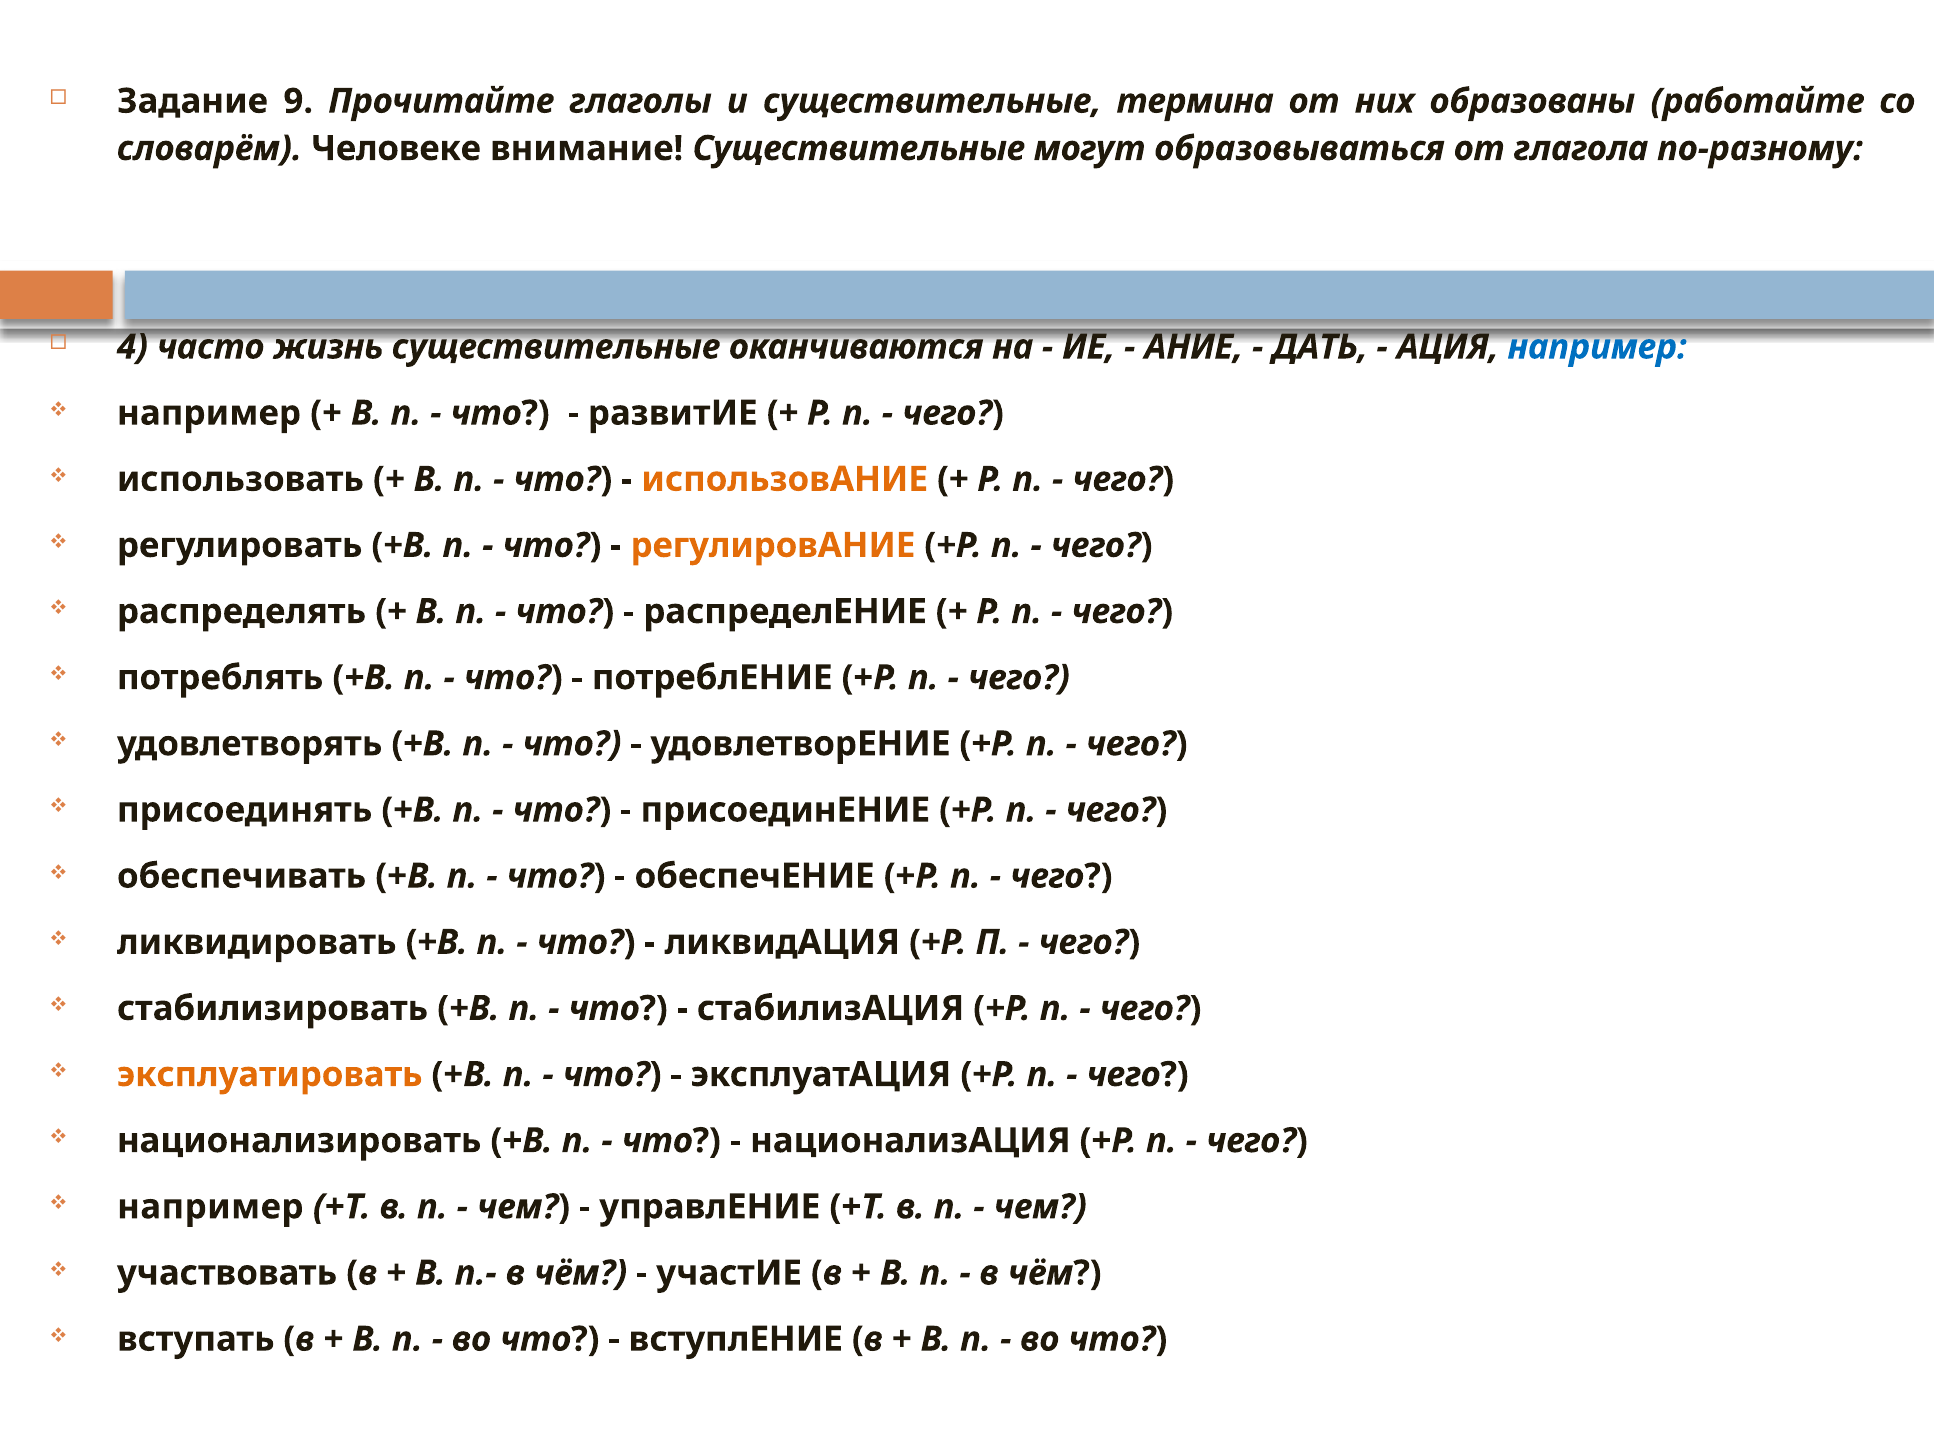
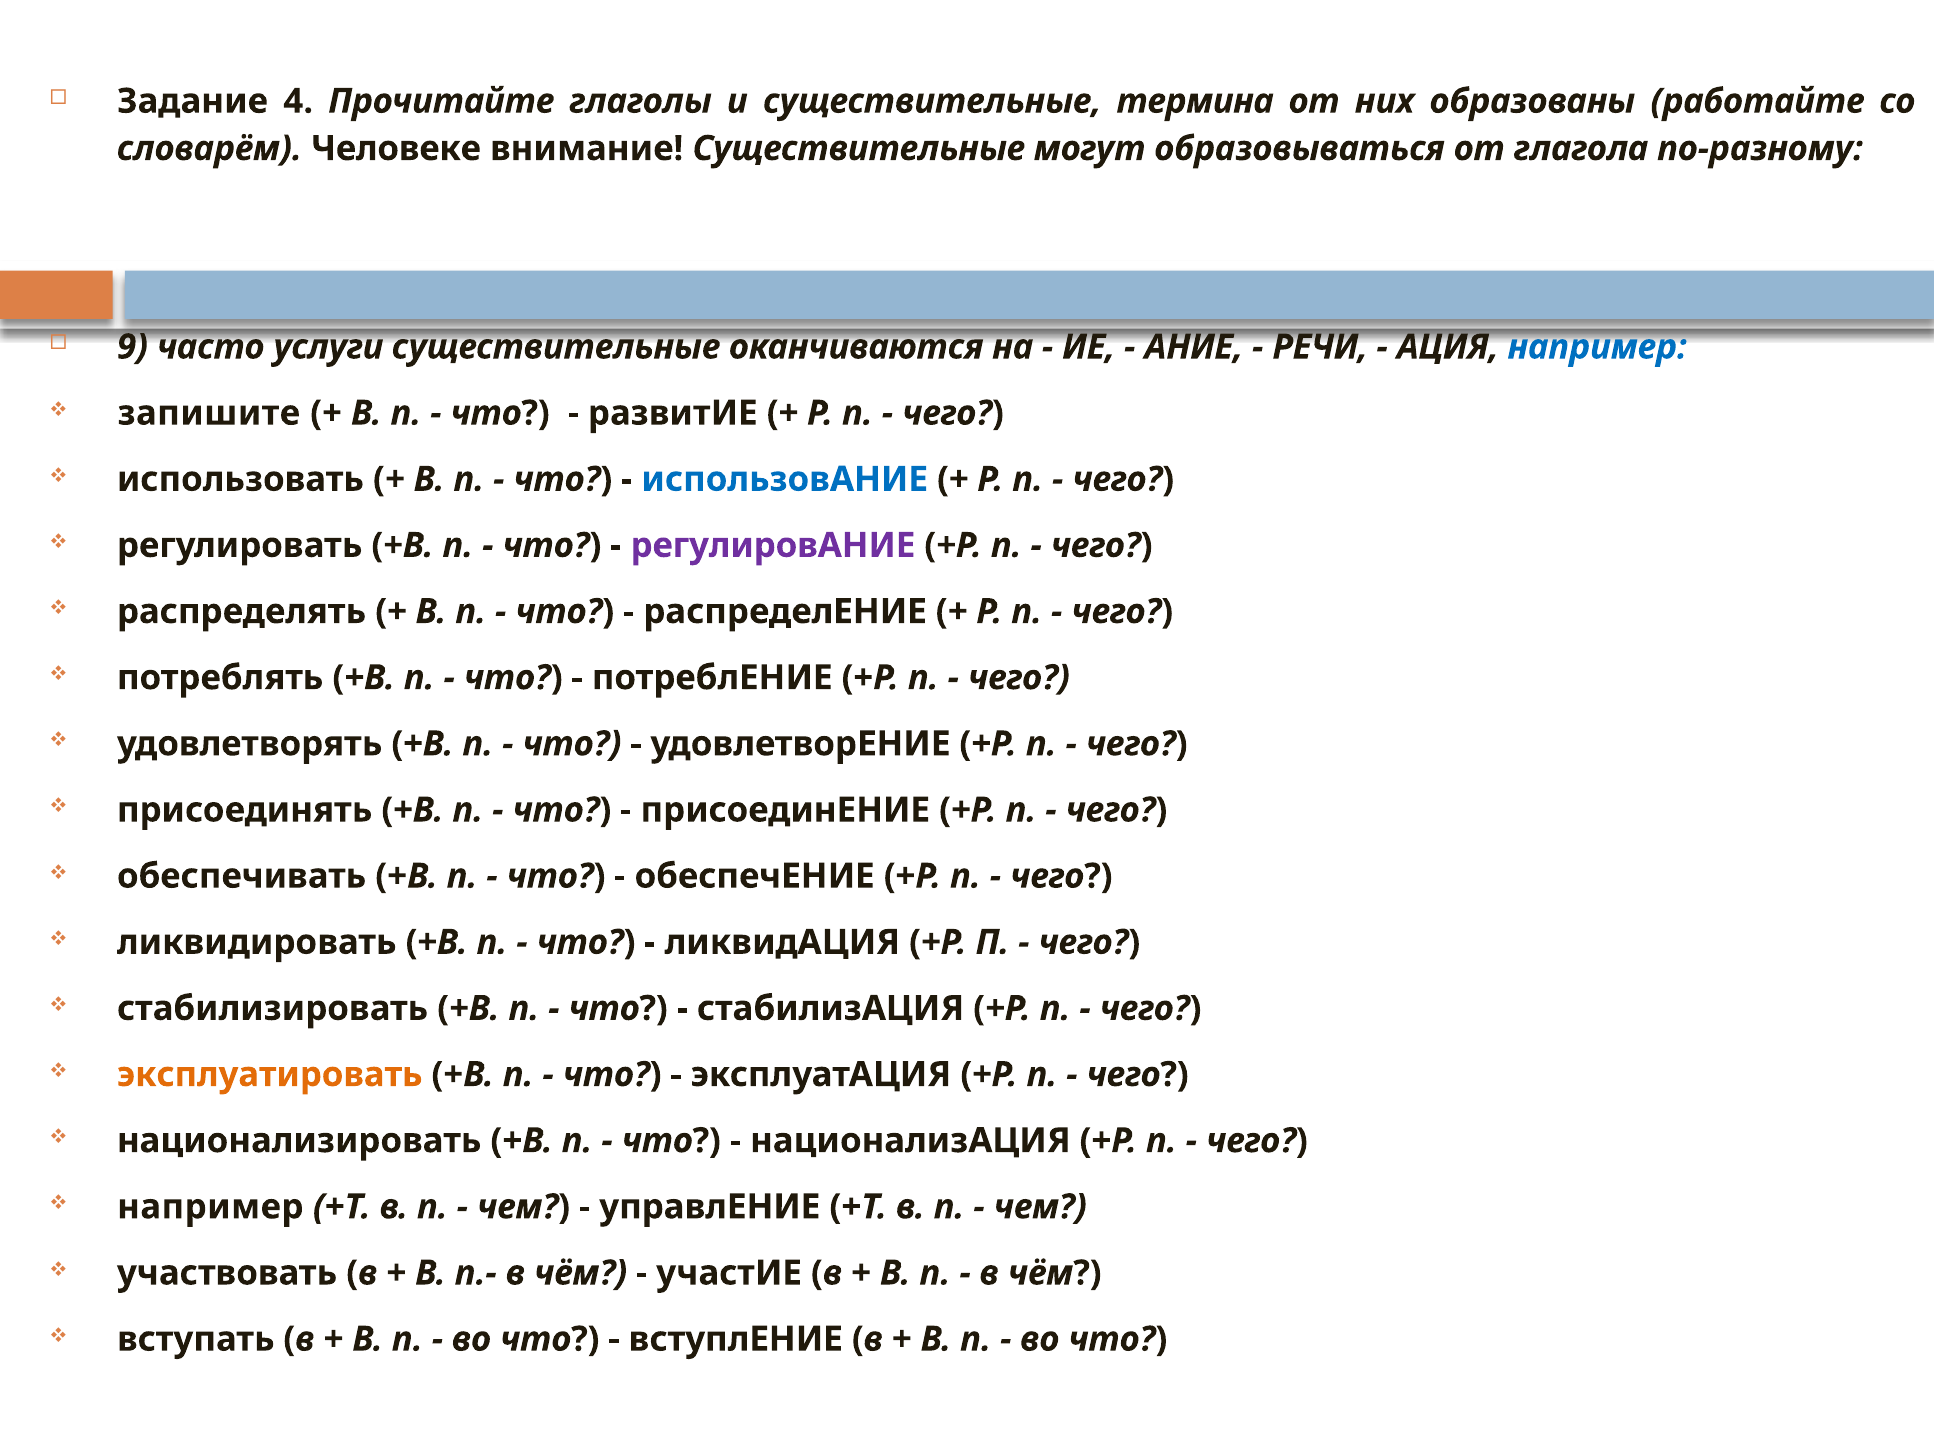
9: 9 -> 4 (298, 101)
4: 4 -> 9 (132, 347)
жизнь: жизнь -> услуги (328, 347)
ДАТЬ: ДАТЬ -> РЕЧИ (1320, 347)
например: например -> запишите (209, 413)
использовАНИЕ colour: orange -> blue (785, 479)
регулировАНИЕ colour: orange -> purple (773, 546)
